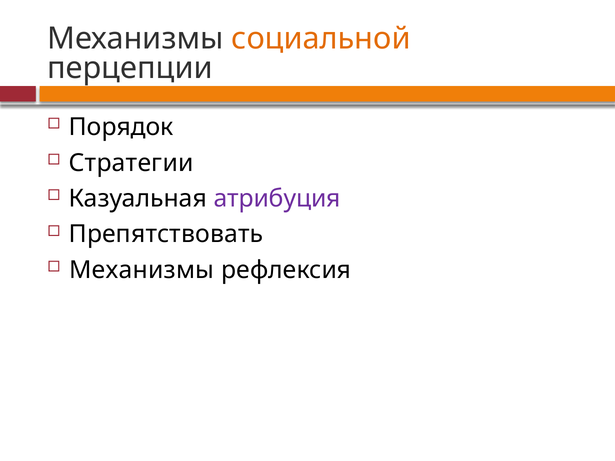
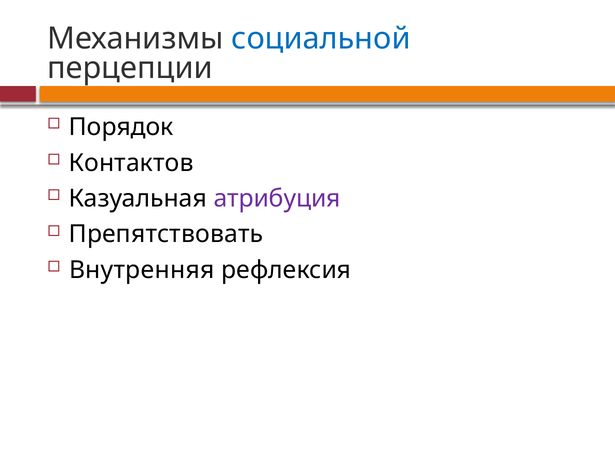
социальной colour: orange -> blue (321, 39)
Стратегии: Стратегии -> Контактов (131, 163)
Механизмы: Механизмы -> Внутренняя (142, 270)
